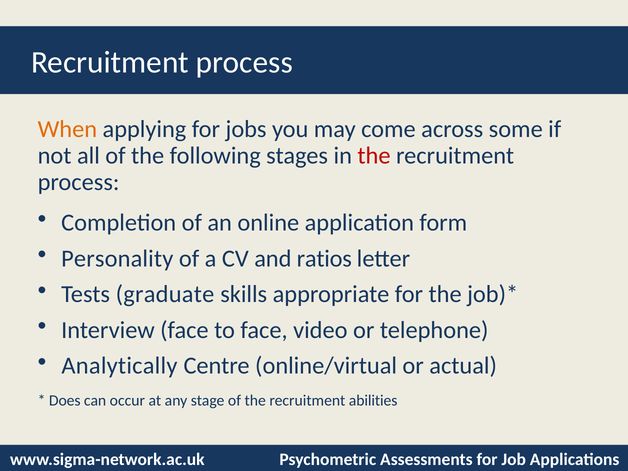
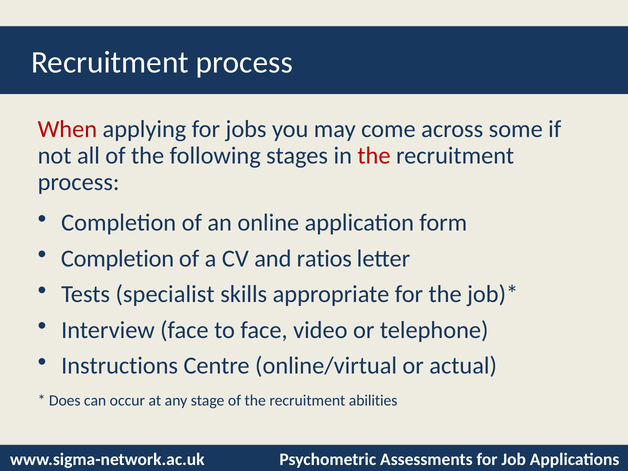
When colour: orange -> red (67, 129)
Personality: Personality -> Completion (117, 258)
graduate: graduate -> specialist (165, 294)
Analytically: Analytically -> Instructions (120, 366)
